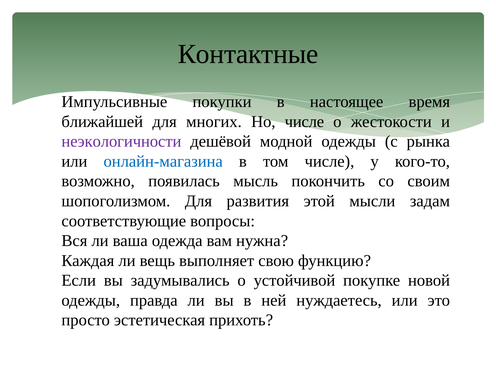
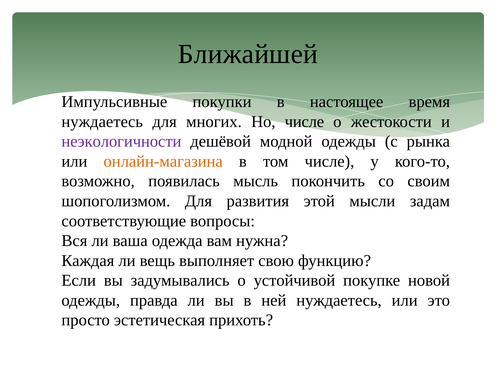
Контактные: Контактные -> Ближайшей (248, 54)
ближайшей: ближайшей -> нуждаетесь (102, 122)
онлайн-магазина colour: blue -> orange (163, 161)
